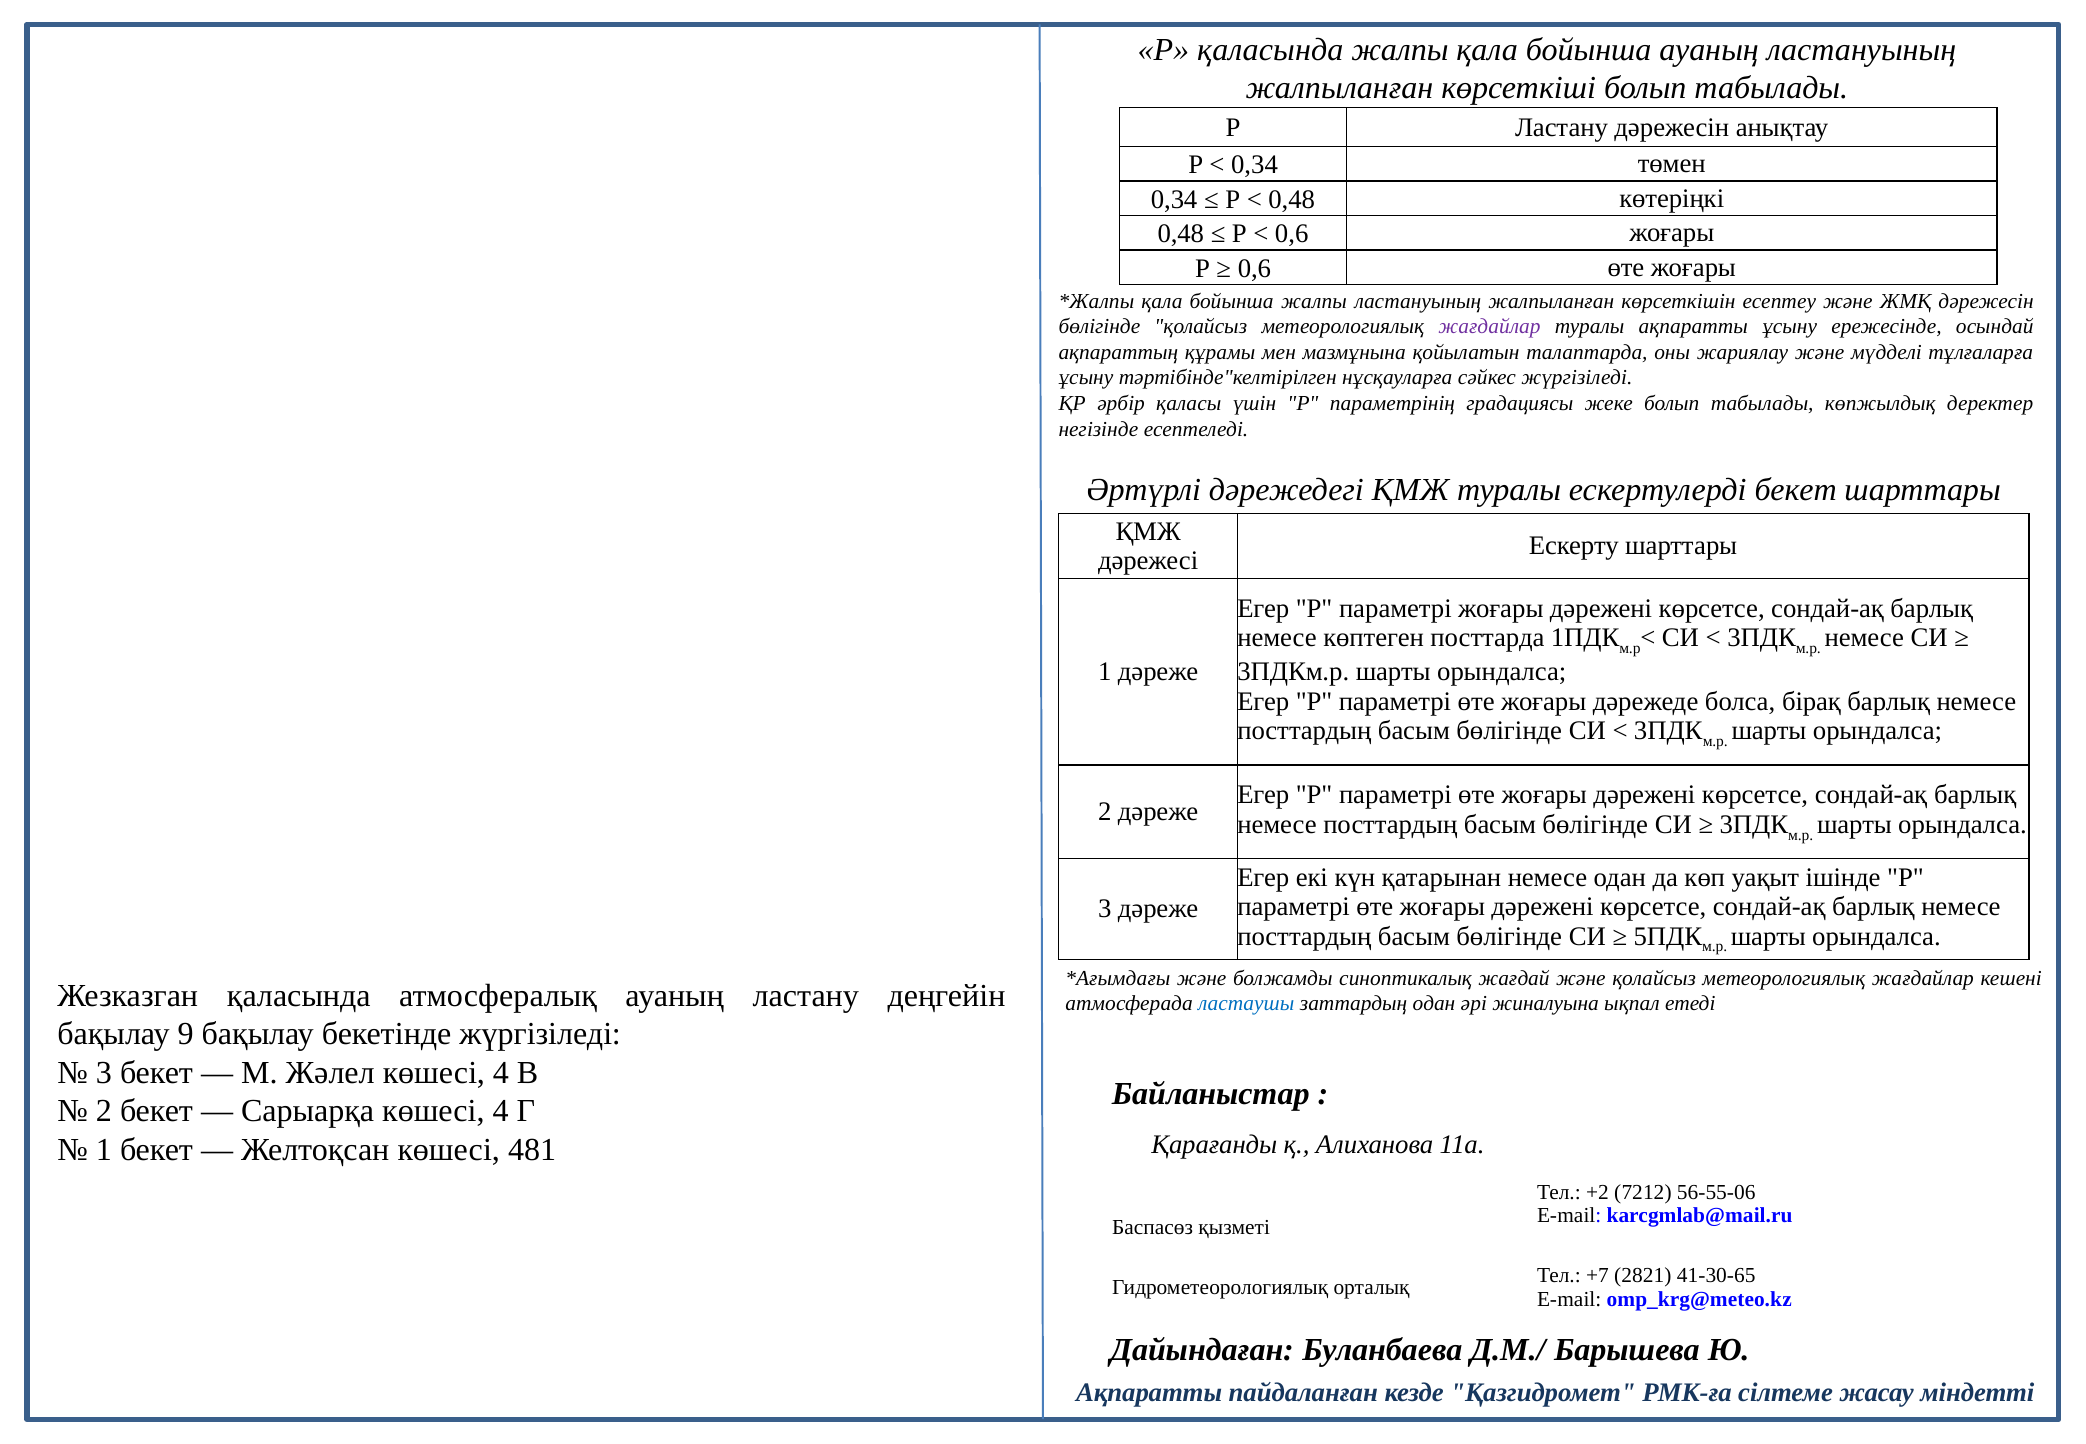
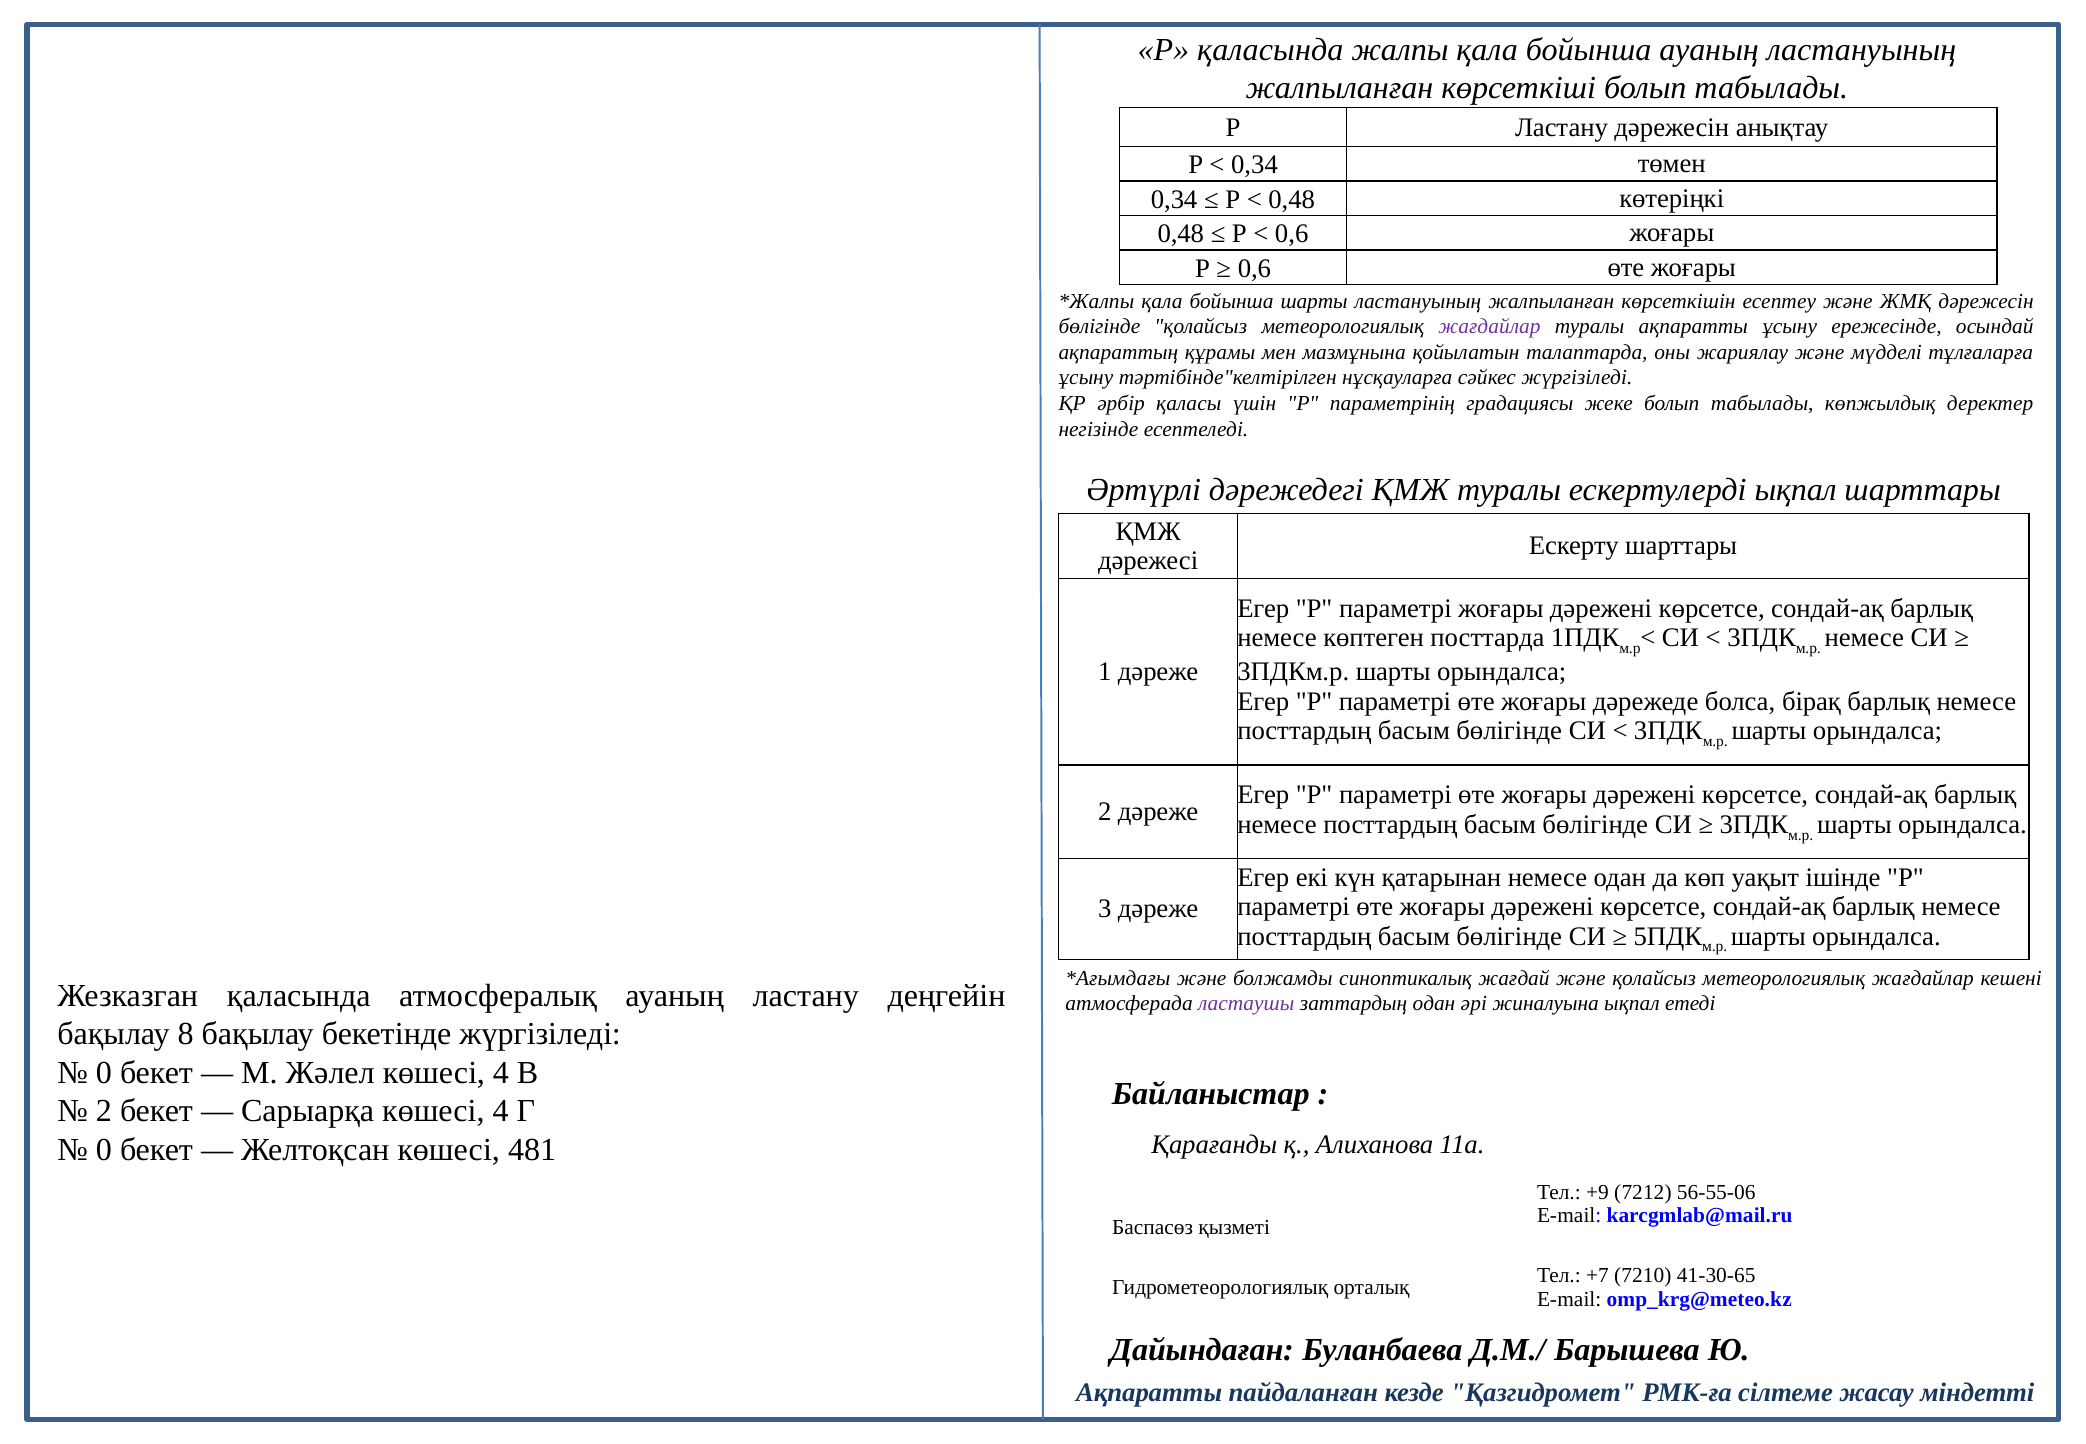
бойынша жалпы: жалпы -> шарты (1314, 301)
ескертулерді бекет: бекет -> ықпал (1796, 490)
ластаушы colour: blue -> purple (1246, 1004)
9: 9 -> 8 (186, 1034)
3: 3 -> 0 (104, 1073)
1: 1 -> 0 (104, 1150)
+2: +2 -> +9 (1597, 1192)
2821: 2821 -> 7210 (1643, 1276)
